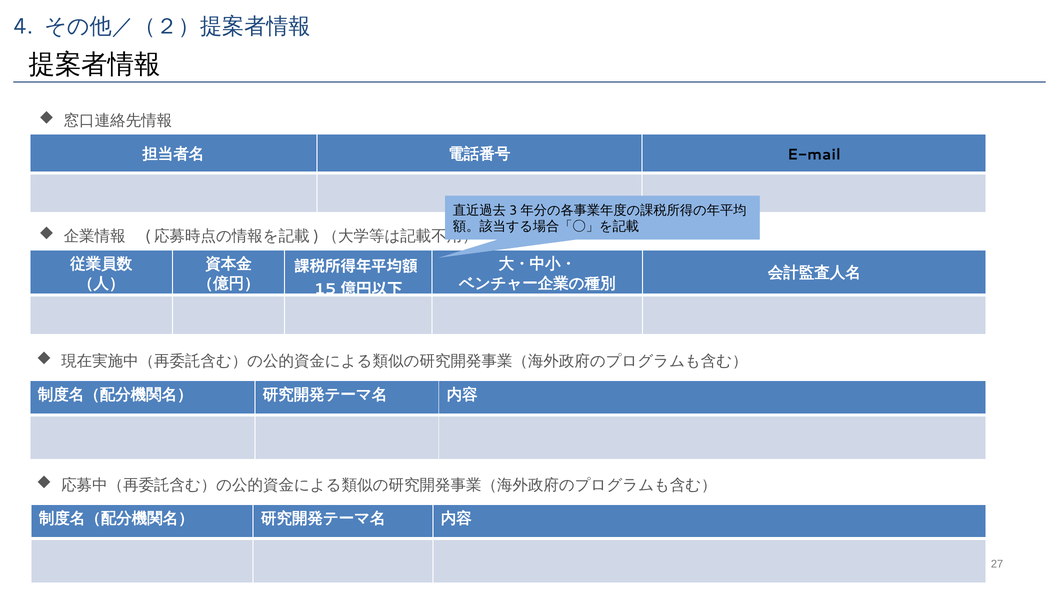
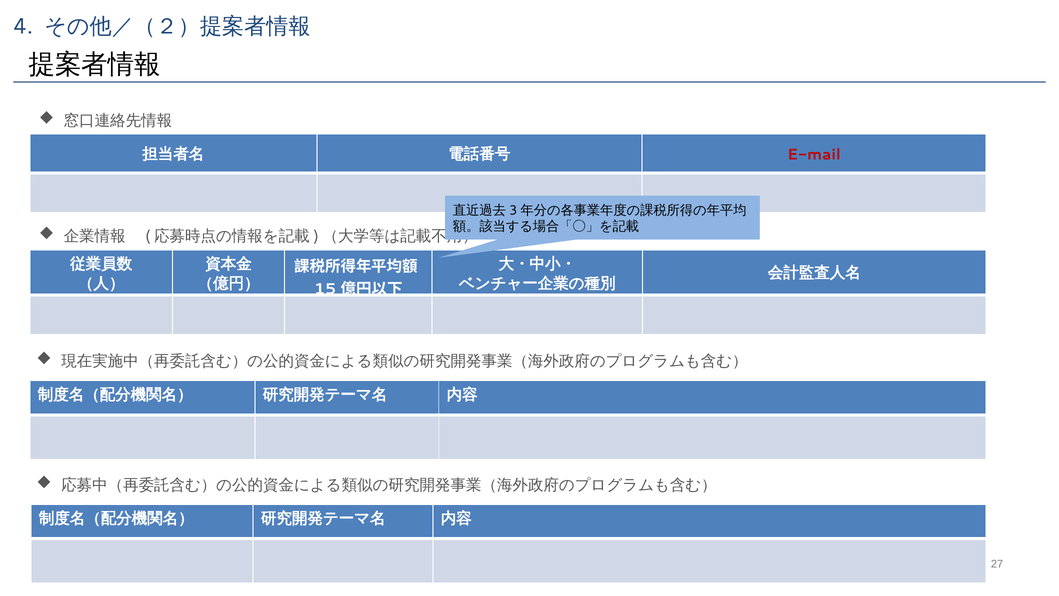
E-mail colour: black -> red (814, 154)
